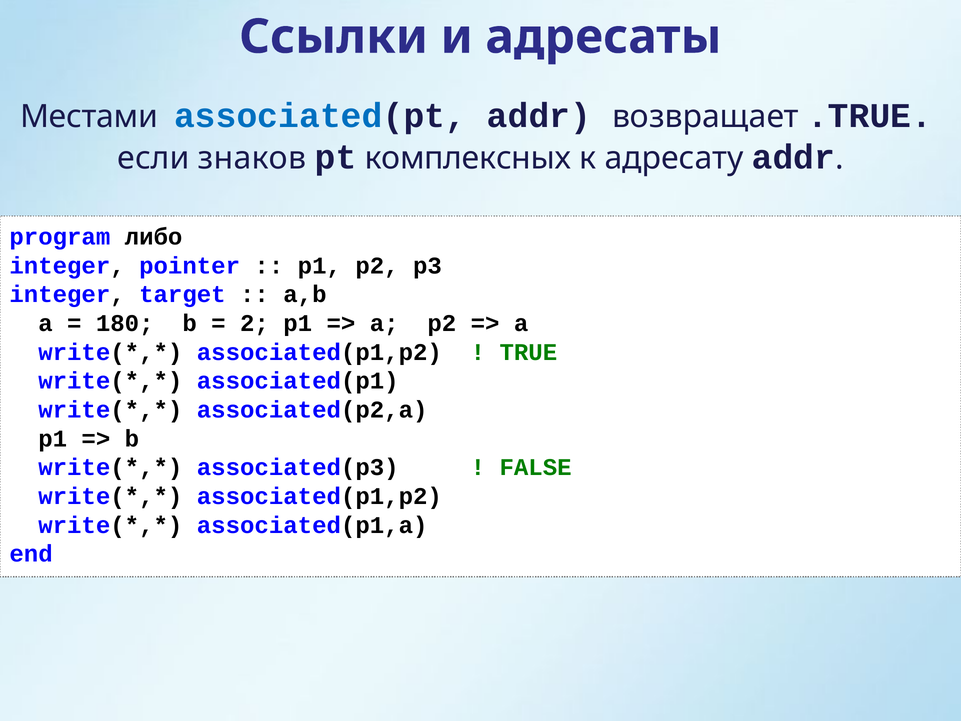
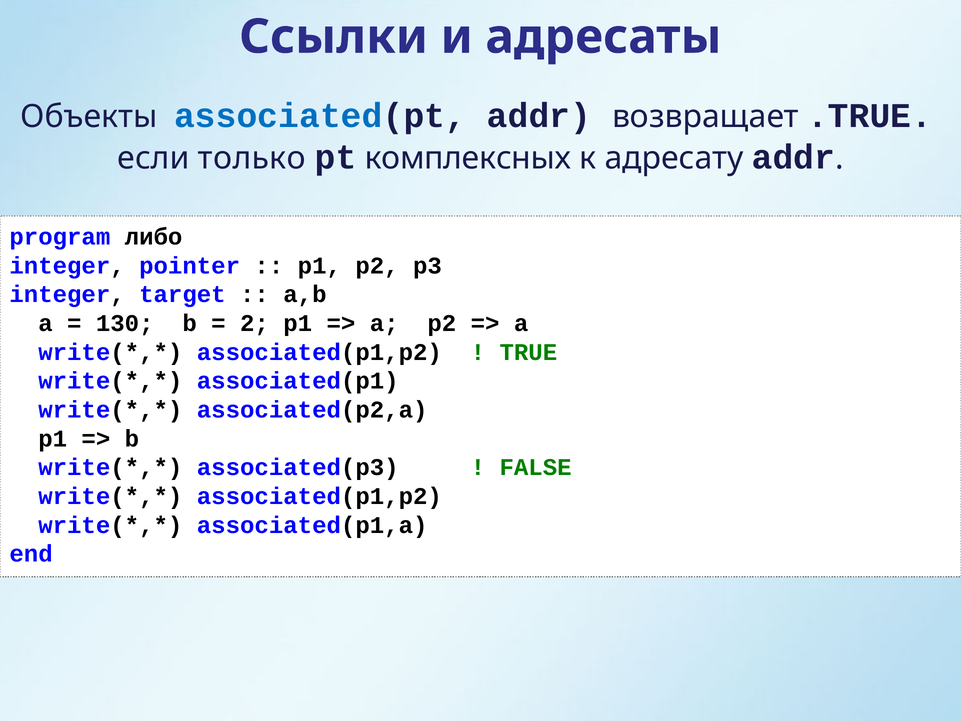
Местами: Местами -> Объекты (89, 116)
знаков: знаков -> только (252, 158)
180: 180 -> 130 (125, 323)
